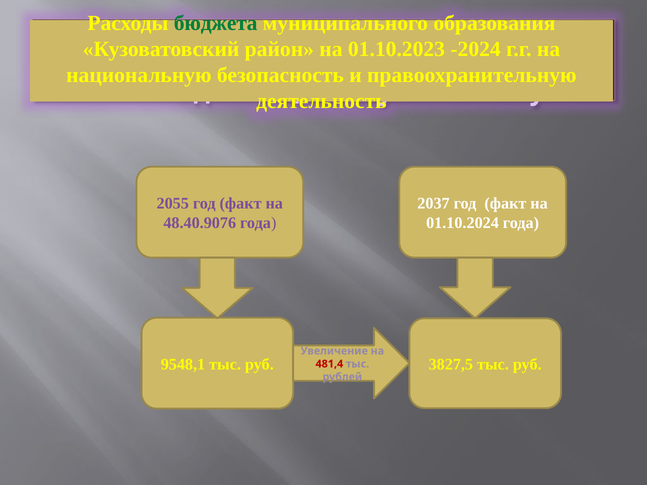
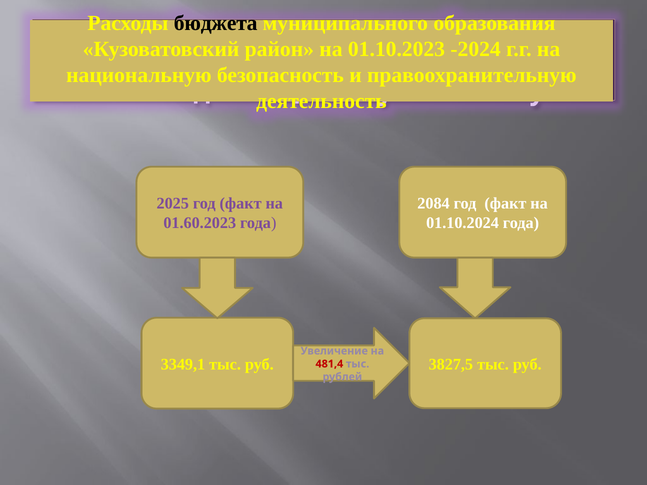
бюджета colour: green -> black (216, 23)
2055: 2055 -> 2025 (173, 204)
2037: 2037 -> 2084 (434, 204)
48.40.9076: 48.40.9076 -> 01.60.2023 (200, 223)
9548,1: 9548,1 -> 3349,1 (183, 364)
